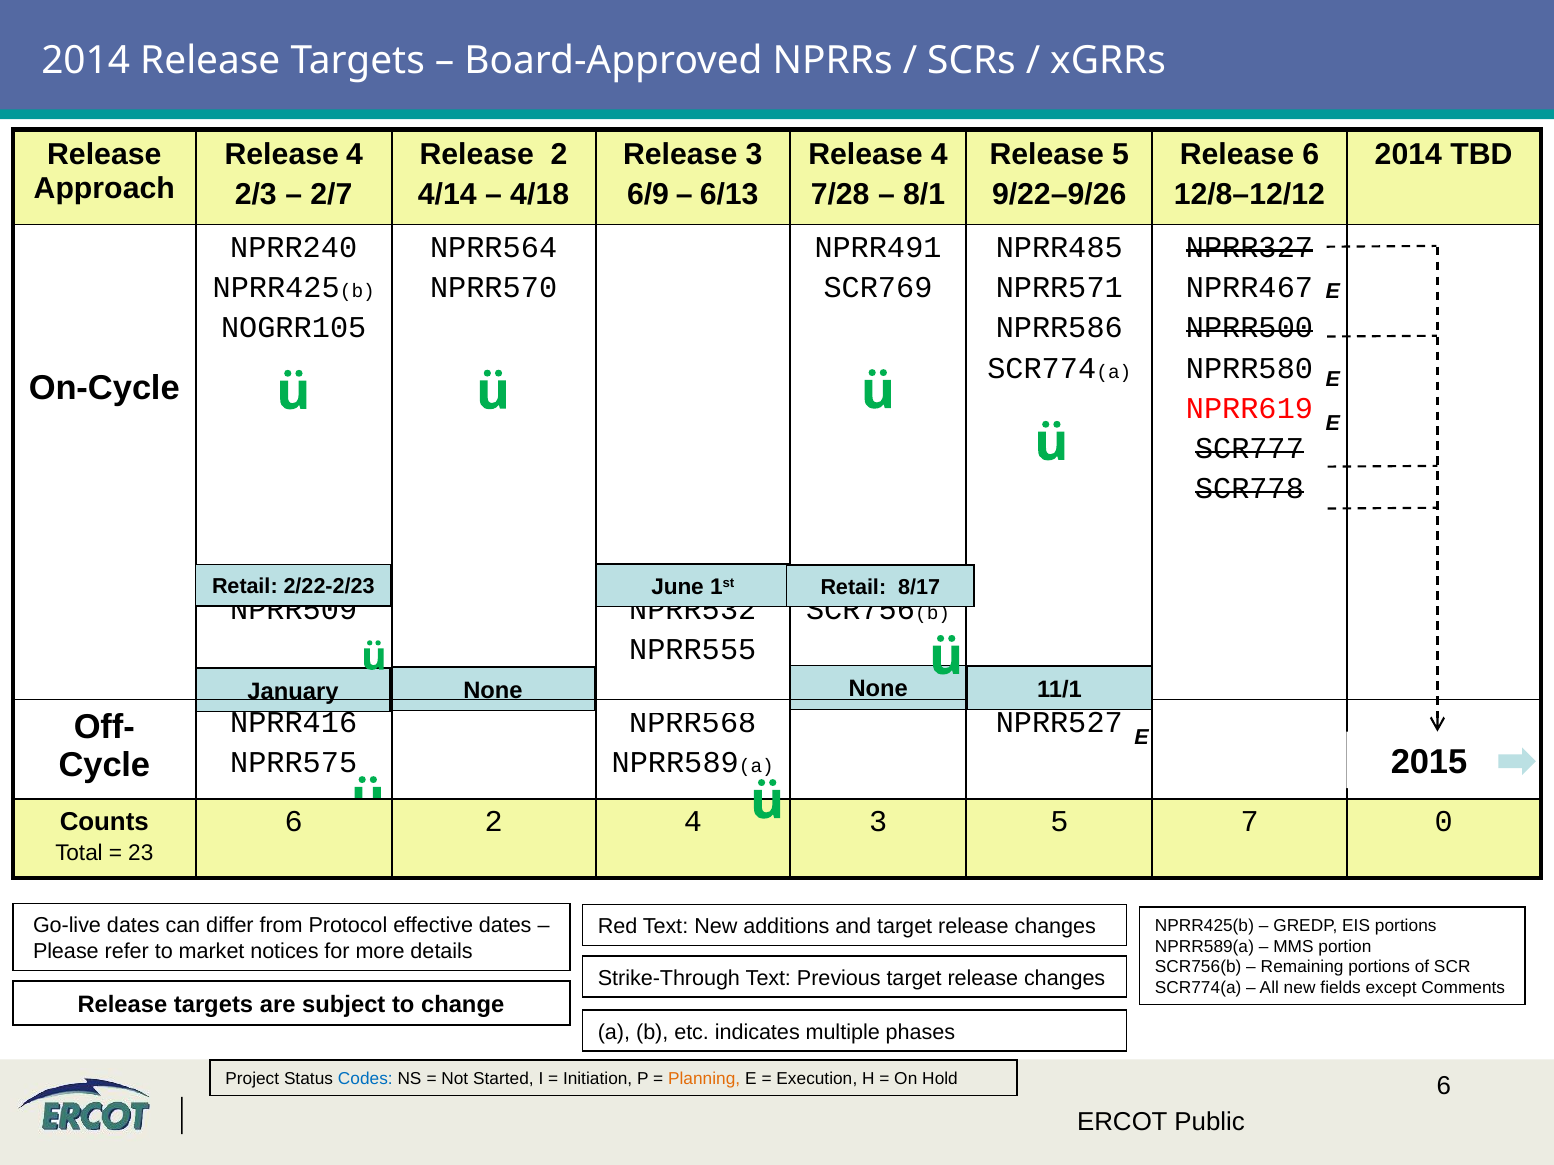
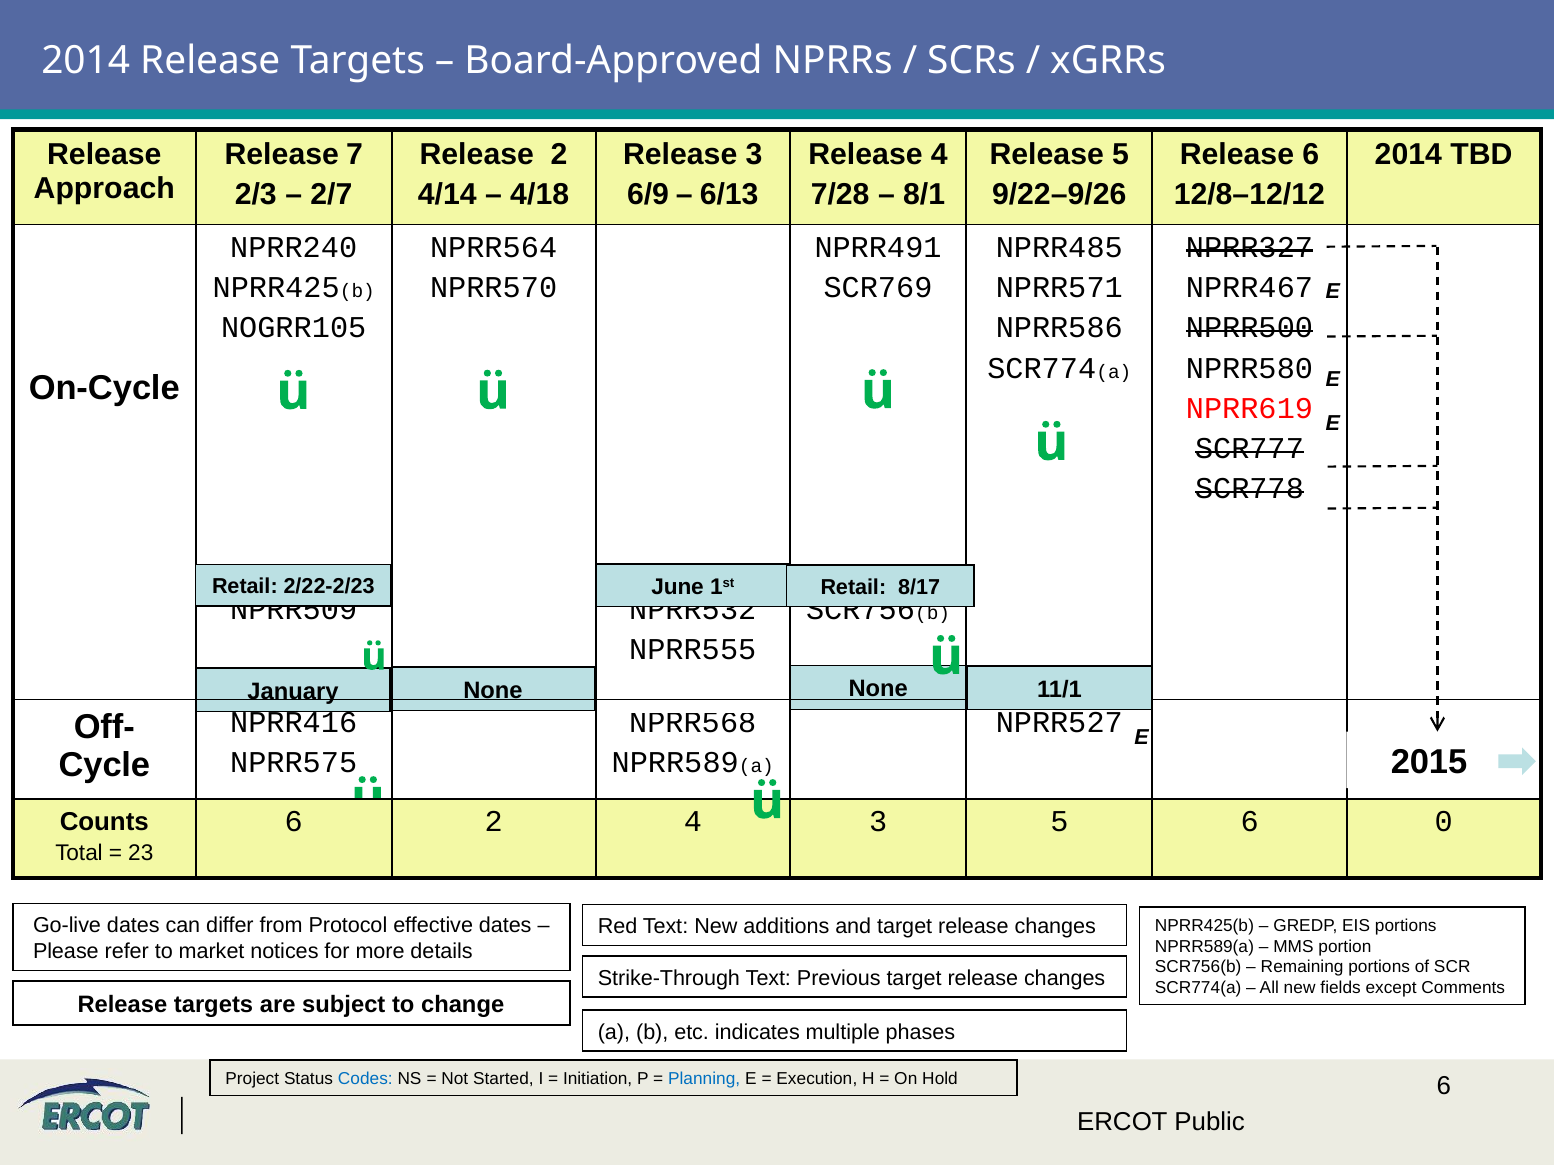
4: 4 -> 7 (354, 155)
5 7: 7 -> 6 (1250, 822)
Planning colour: orange -> blue (704, 1079)
